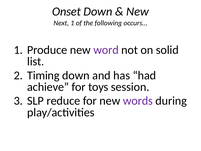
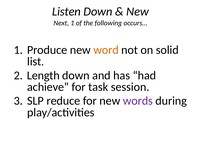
Onset: Onset -> Listen (66, 12)
word colour: purple -> orange (106, 50)
Timing: Timing -> Length (43, 75)
toys: toys -> task (98, 87)
